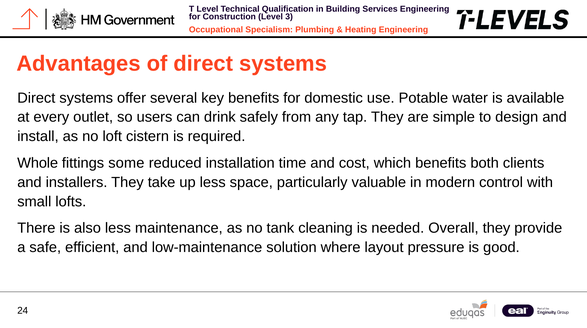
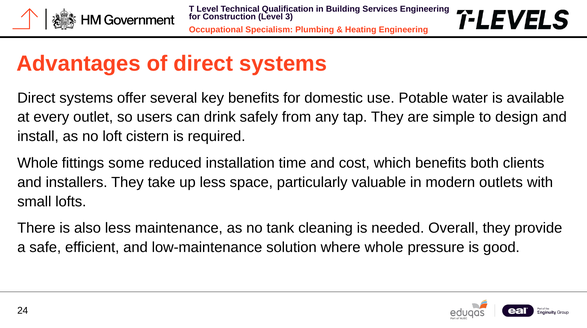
control: control -> outlets (501, 182)
where layout: layout -> whole (384, 247)
